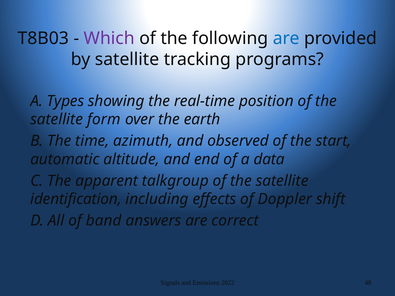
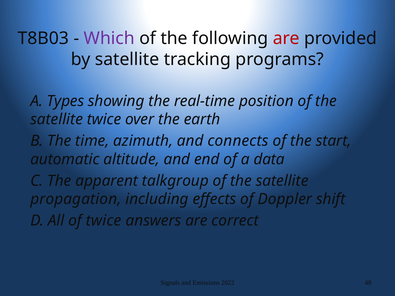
are colour: blue -> red (286, 38)
satellite form: form -> twice (104, 120)
observed: observed -> connects (238, 141)
identification: identification -> propagation (76, 199)
of band: band -> twice (104, 221)
